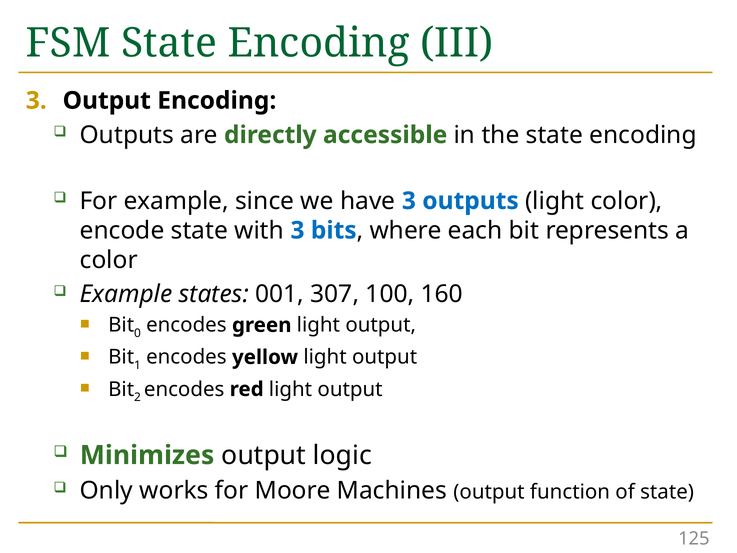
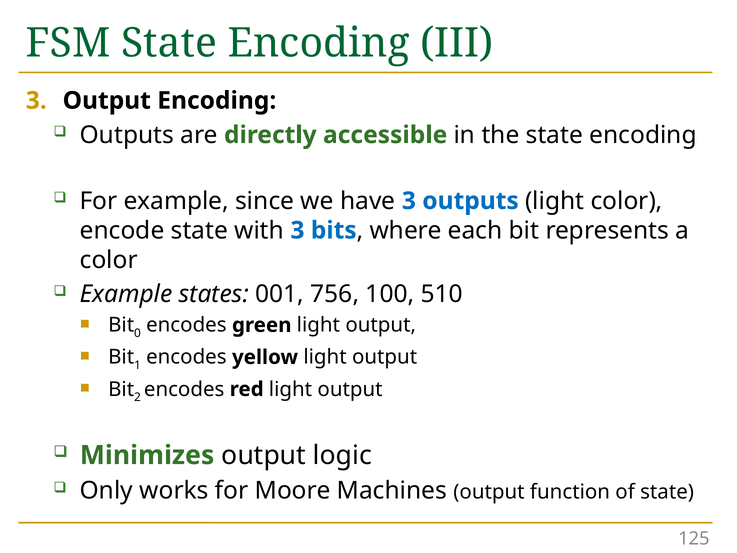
307: 307 -> 756 (335, 294)
160: 160 -> 510 (442, 294)
